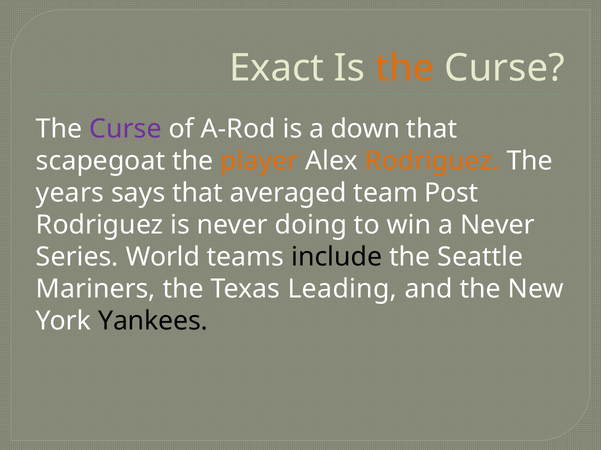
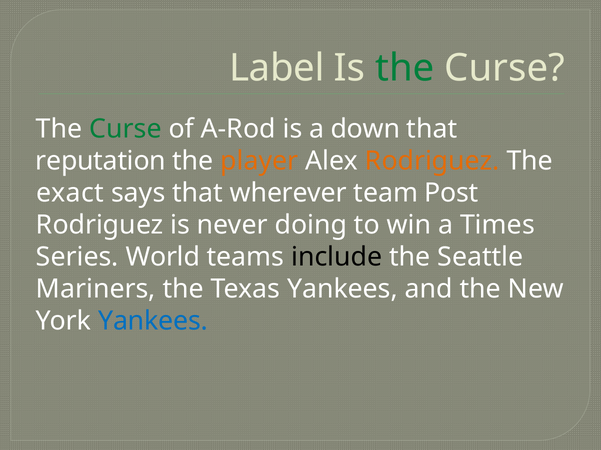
Exact: Exact -> Label (277, 68)
the colour: orange -> green (405, 68)
Curse colour: purple -> green (125, 129)
scapegoat: scapegoat -> reputation (101, 161)
years: years -> exact (70, 193)
averaged: averaged -> wherever (288, 193)
a Never: Never -> Times (497, 225)
Texas Leading: Leading -> Yankees (343, 289)
Yankees colour: black -> blue (153, 321)
